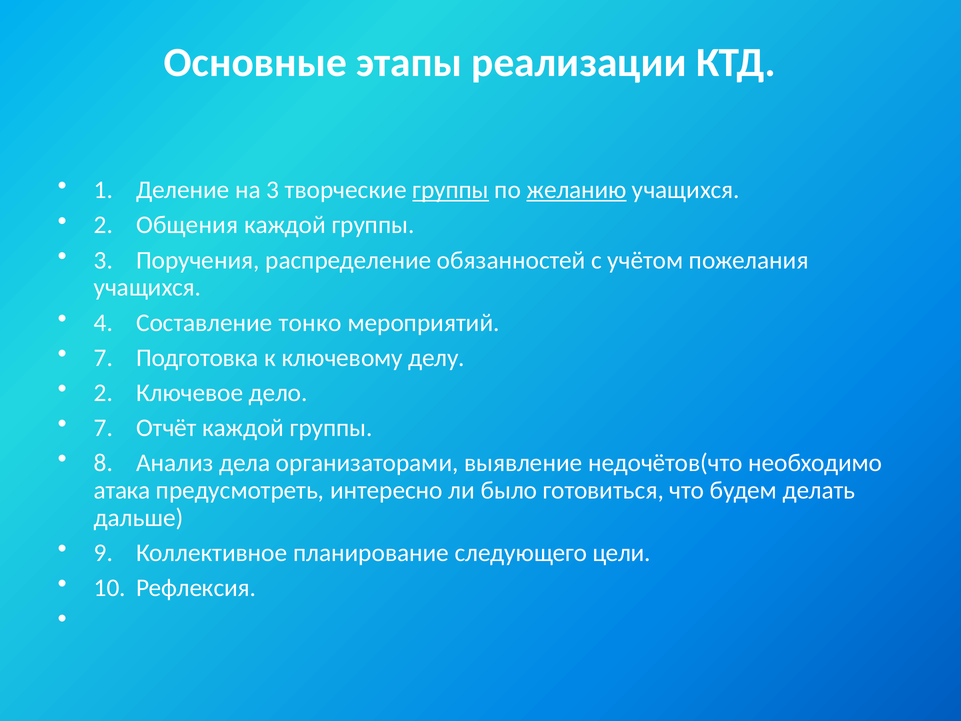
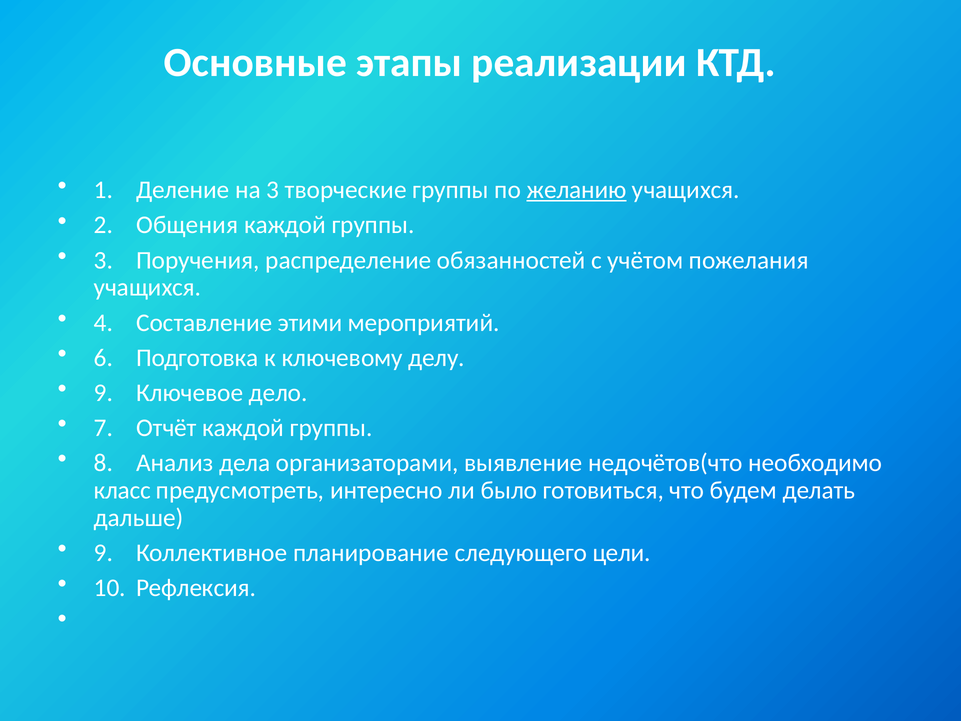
группы underline: present -> none (451, 190)
тонко: тонко -> этими (310, 323)
7: 7 -> 6 (103, 358)
2: 2 -> 9 (103, 393)
атака: атака -> класс (122, 490)
